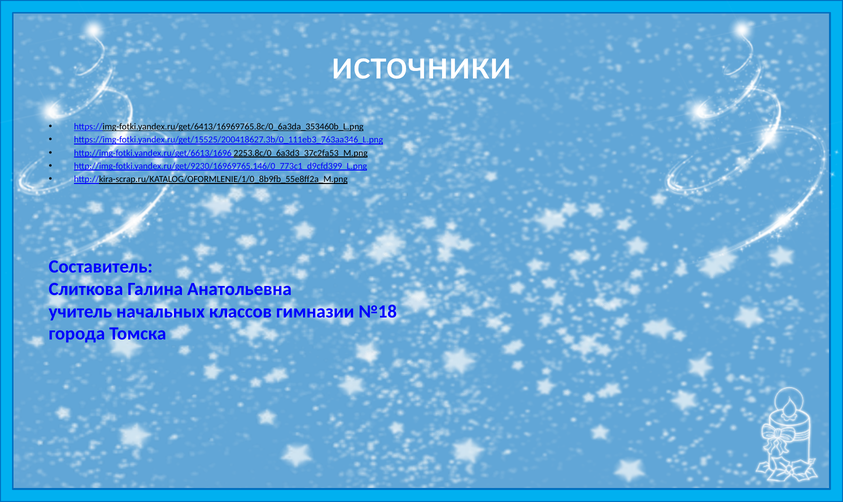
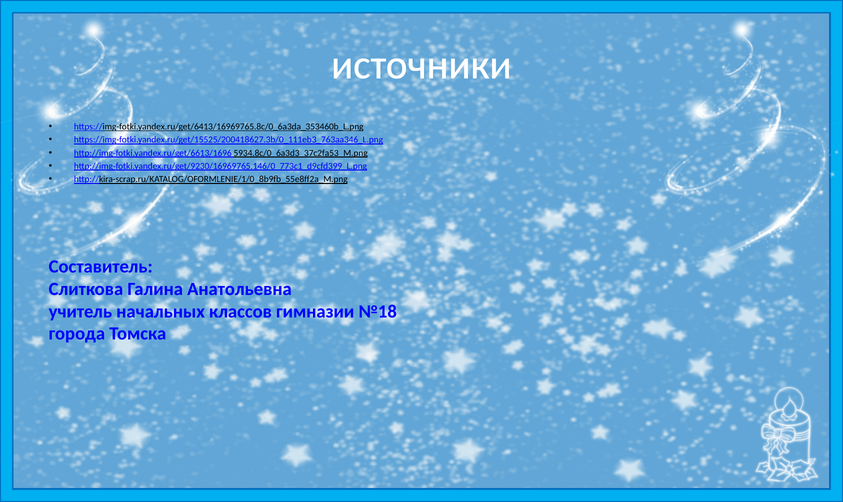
2253.8c/0_6a3d3_37c2fa53_M.png: 2253.8c/0_6a3d3_37c2fa53_M.png -> 5934.8c/0_6a3d3_37c2fa53_M.png (301, 153)
